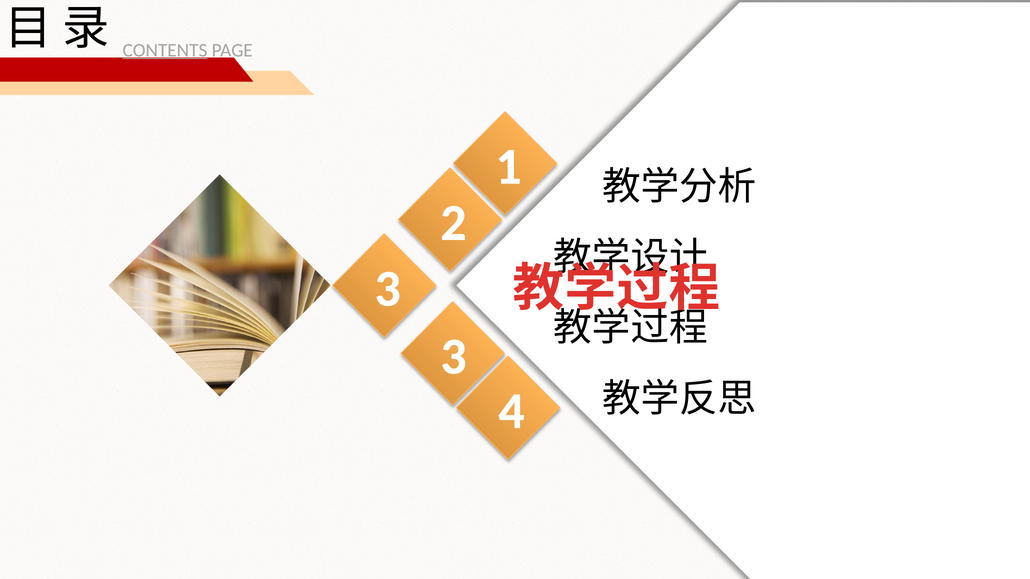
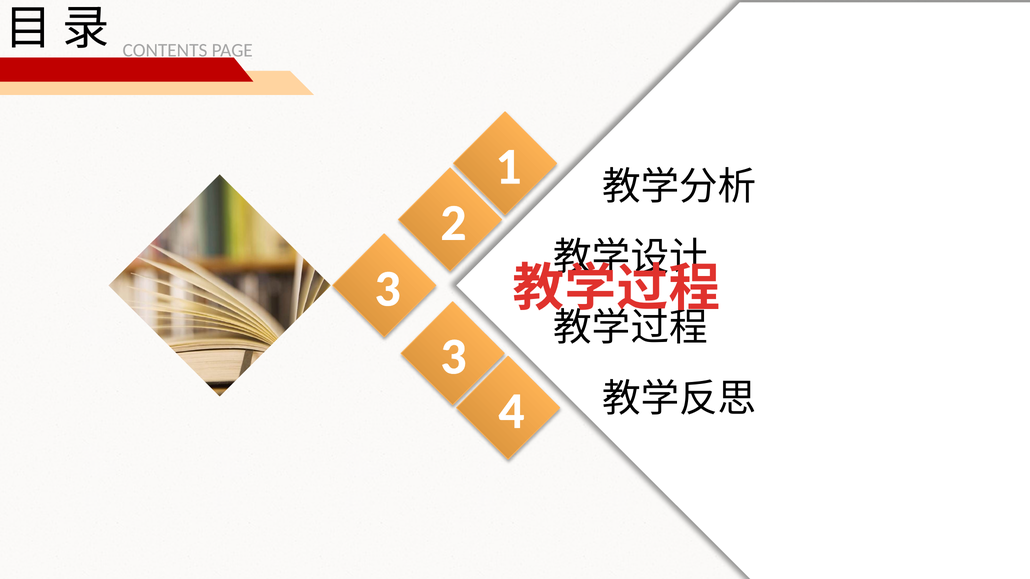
CONTENTS underline: present -> none (165, 50)
